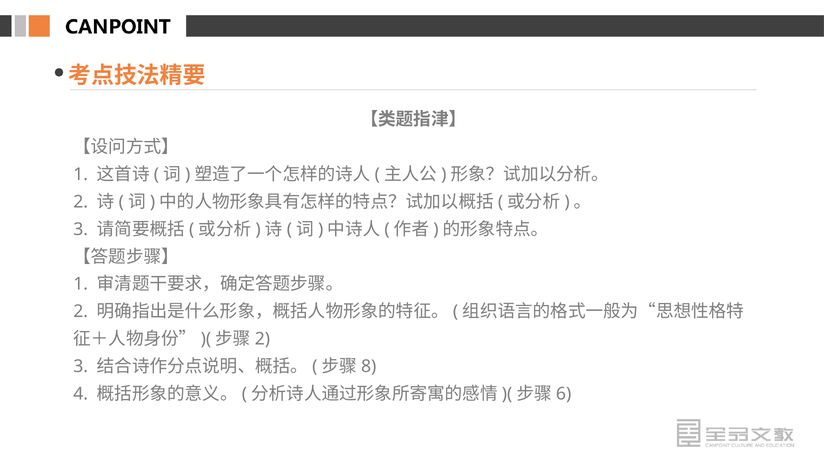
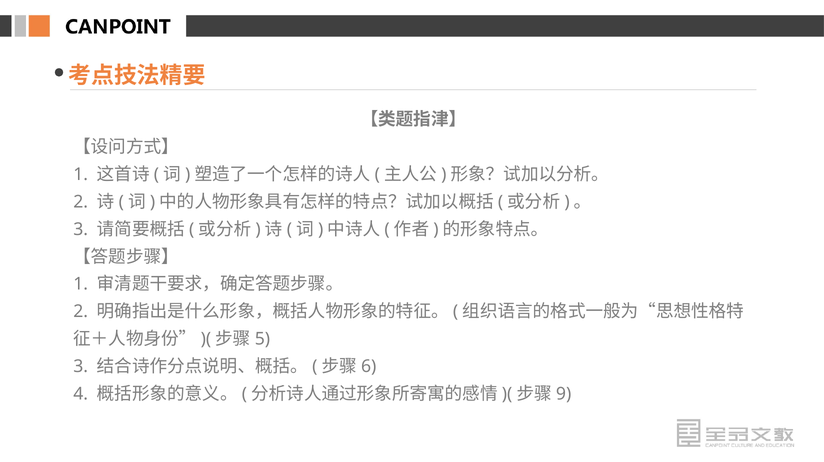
2: 2 -> 5 (262, 339)
8: 8 -> 6 (369, 367)
6: 6 -> 9 (564, 394)
